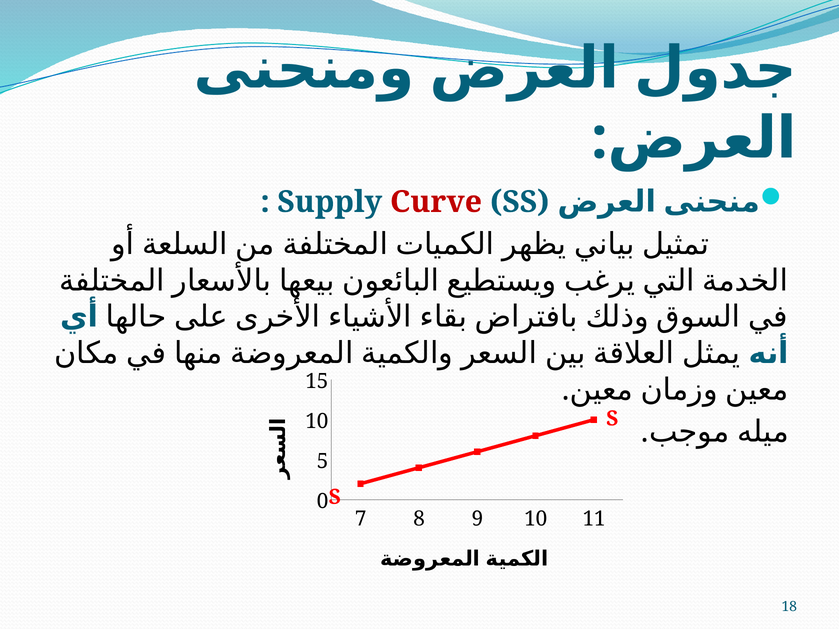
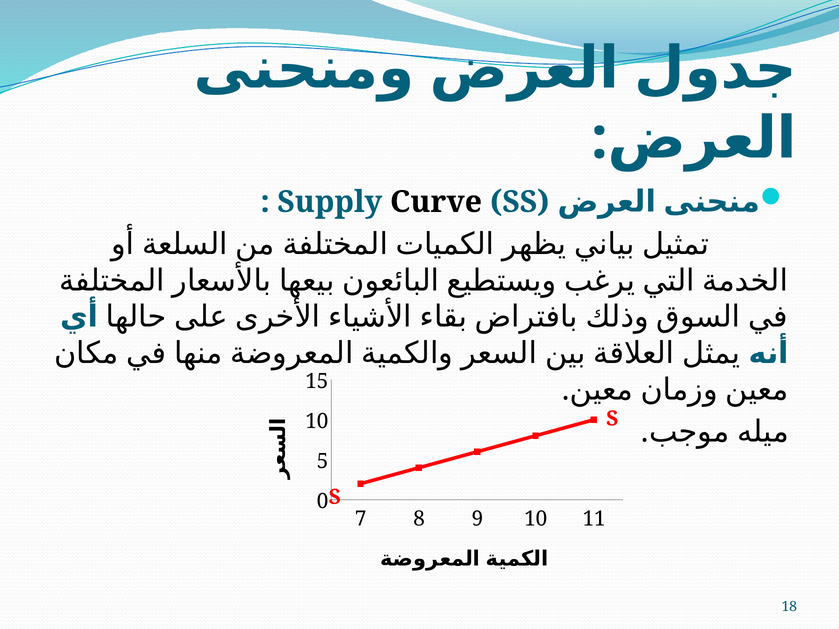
Curve colour: red -> black (436, 202)
